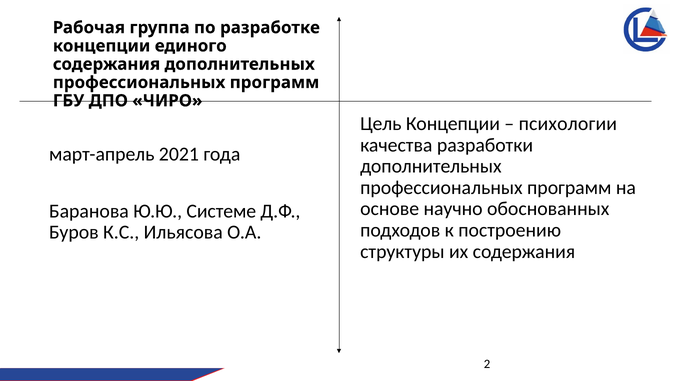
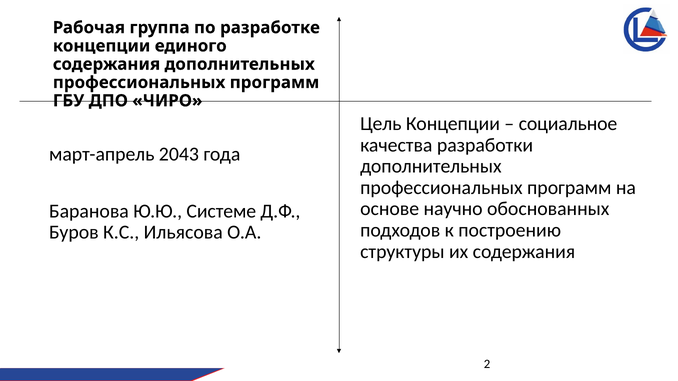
психологии: психологии -> социальное (568, 124)
2021: 2021 -> 2043 (179, 155)
